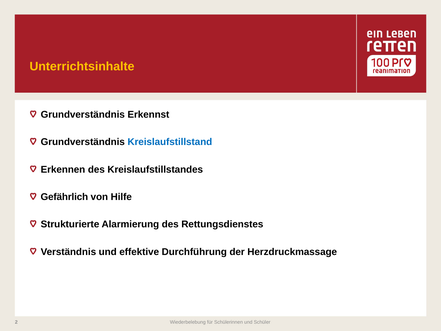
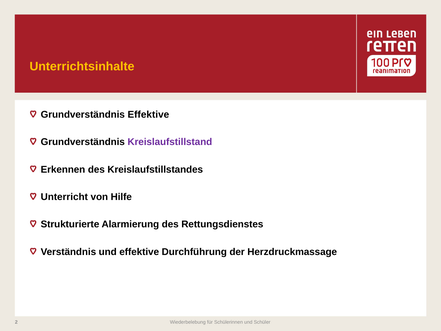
Grundverständnis Erkennst: Erkennst -> Effektive (148, 115)
Kreislaufstillstand colour: blue -> purple (170, 142)
Gefährlich: Gefährlich -> Unterricht (64, 197)
